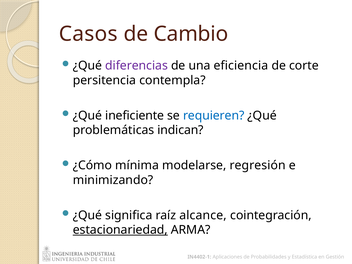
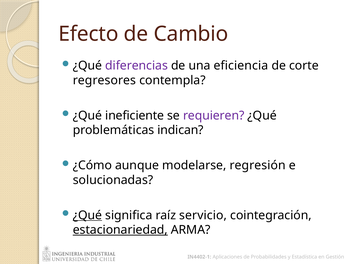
Casos: Casos -> Efecto (89, 34)
persitencia: persitencia -> regresores (104, 80)
requieren colour: blue -> purple (214, 116)
mínima: mínima -> aunque (137, 165)
minimizando: minimizando -> solucionadas (113, 180)
¿Qué underline: none -> present (87, 215)
alcance: alcance -> servicio (203, 215)
